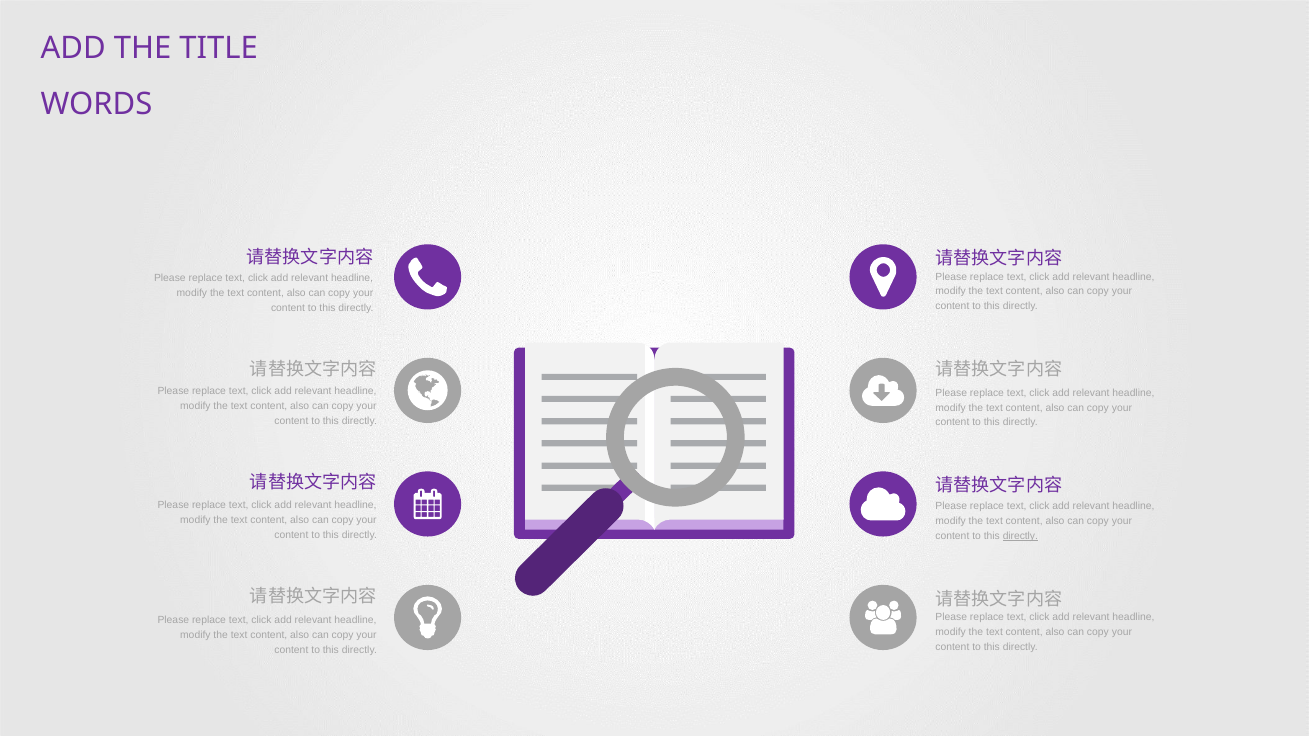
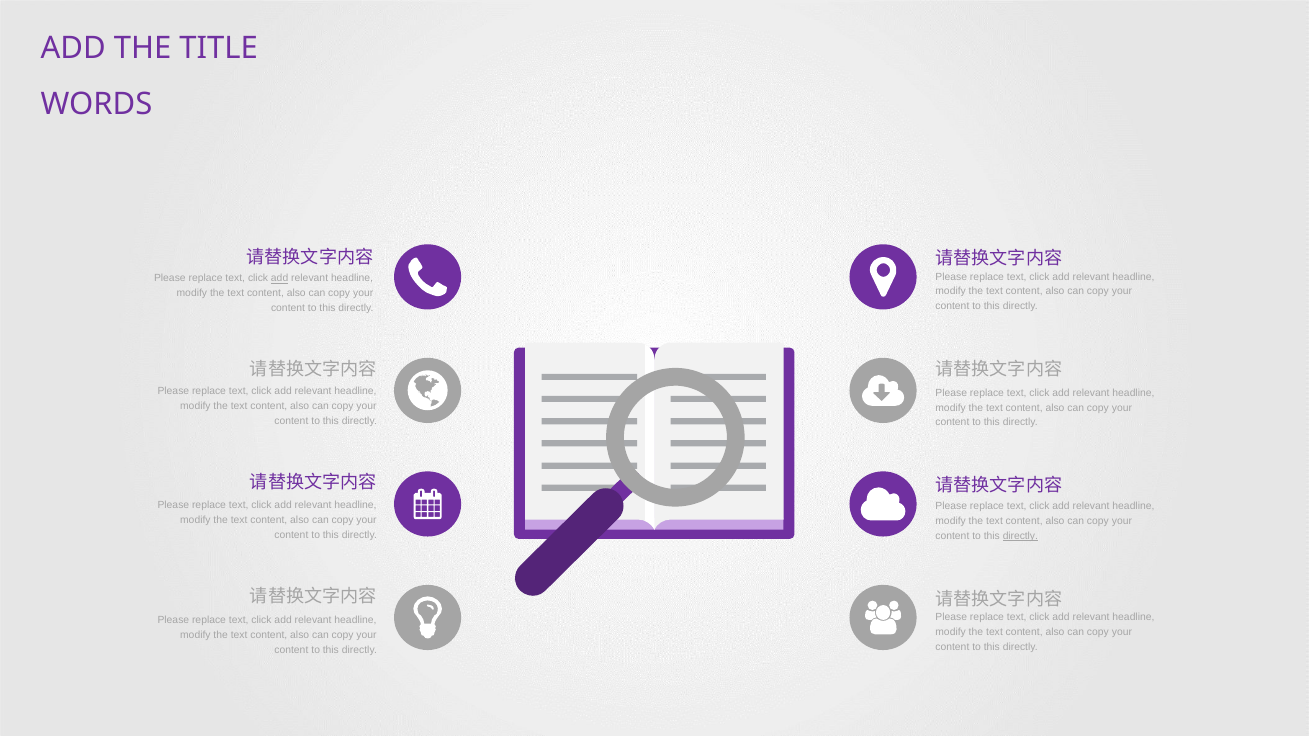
add underline: none -> present (280, 279)
